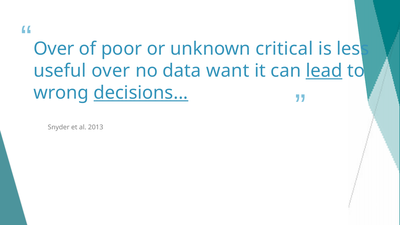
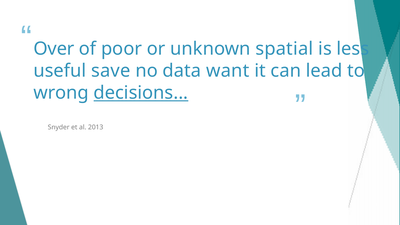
critical: critical -> spatial (284, 49)
useful over: over -> save (111, 71)
lead underline: present -> none (324, 71)
